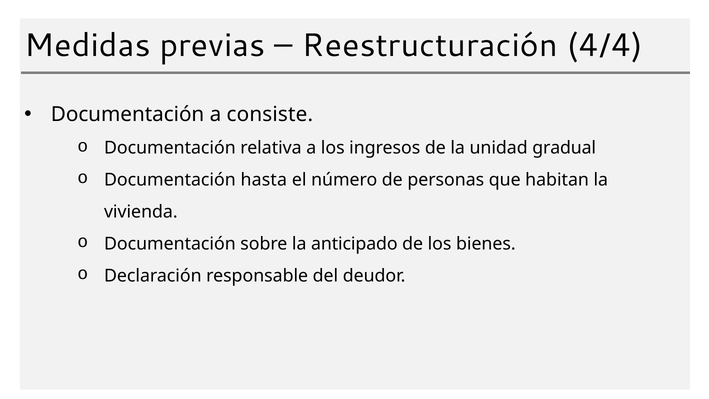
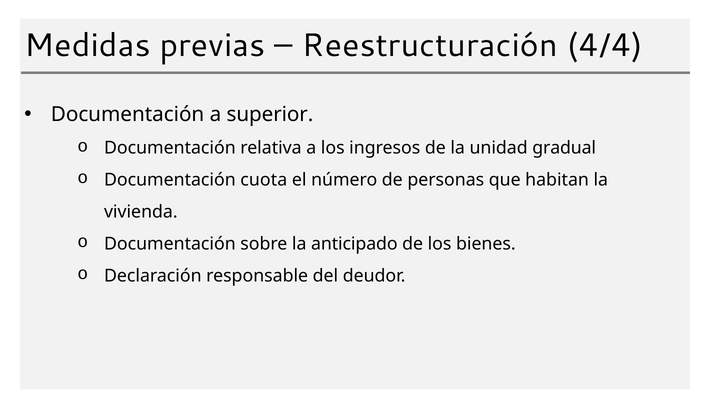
consiste: consiste -> superior (270, 115)
hasta: hasta -> cuota (264, 180)
